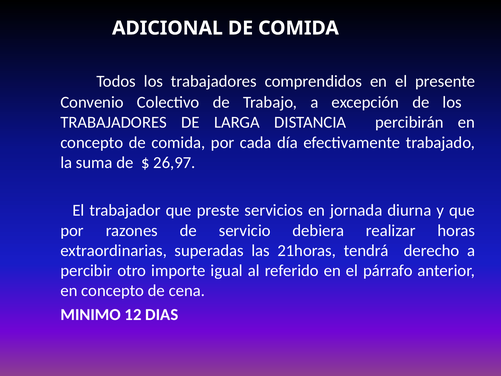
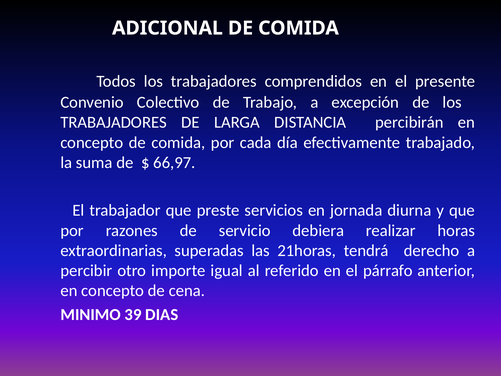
26,97: 26,97 -> 66,97 (174, 162)
12: 12 -> 39 (133, 314)
